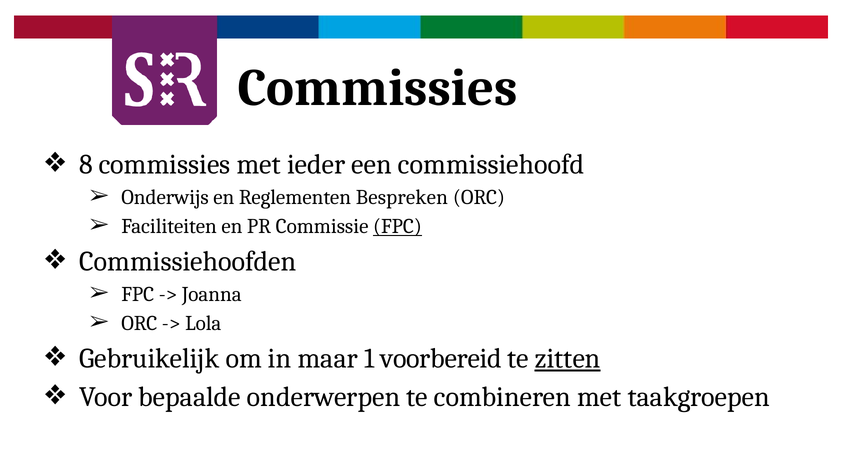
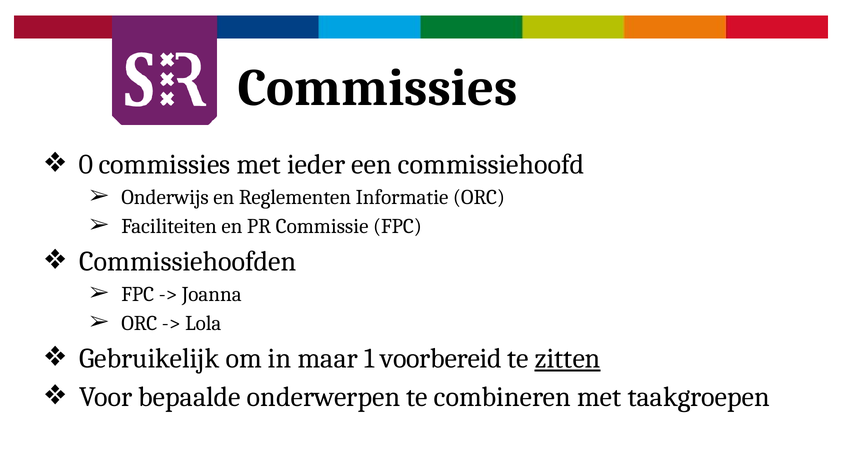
8: 8 -> 0 (86, 165)
Bespreken: Bespreken -> Informatie (402, 197)
FPC underline: present -> none (397, 226)
